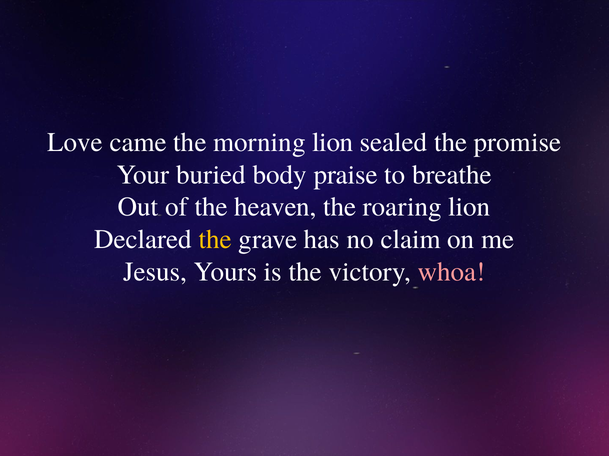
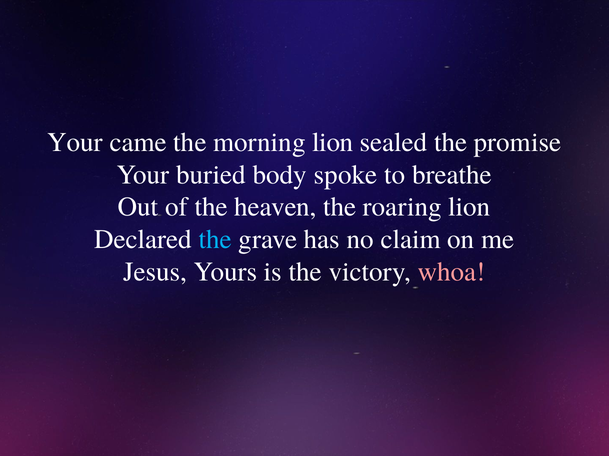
Love: Love -> Your (75, 142)
praise: praise -> spoke (346, 175)
the colour: yellow -> light blue (215, 240)
